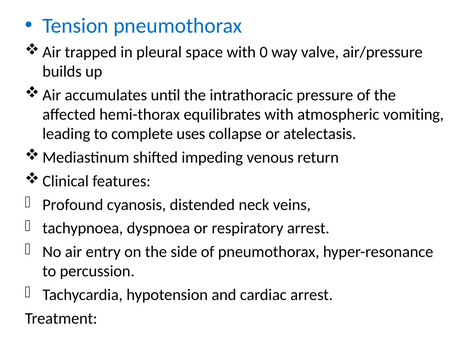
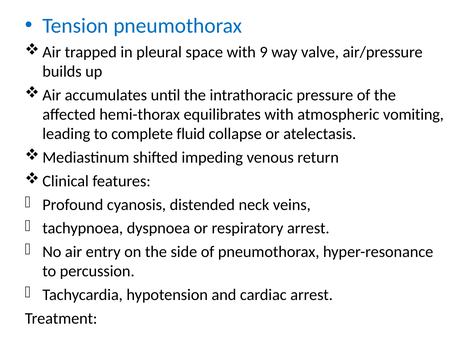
0: 0 -> 9 (264, 52)
uses: uses -> fluid (191, 134)
